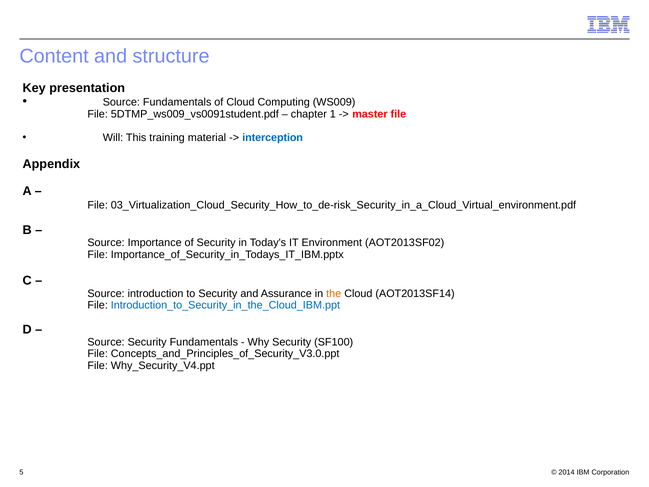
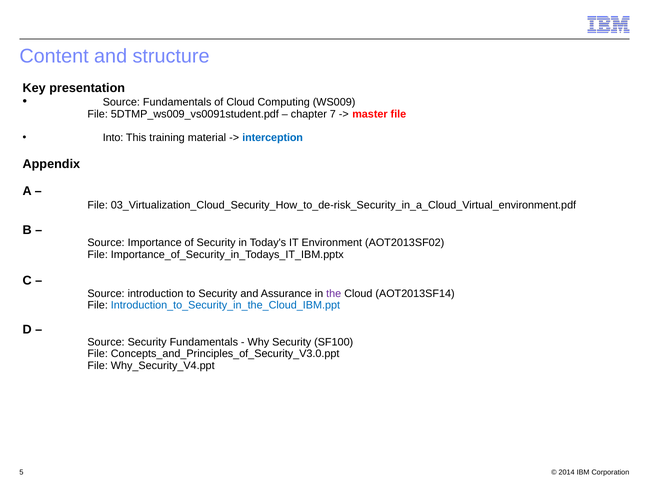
1: 1 -> 7 (333, 114)
Will: Will -> Into (113, 138)
the colour: orange -> purple (334, 293)
